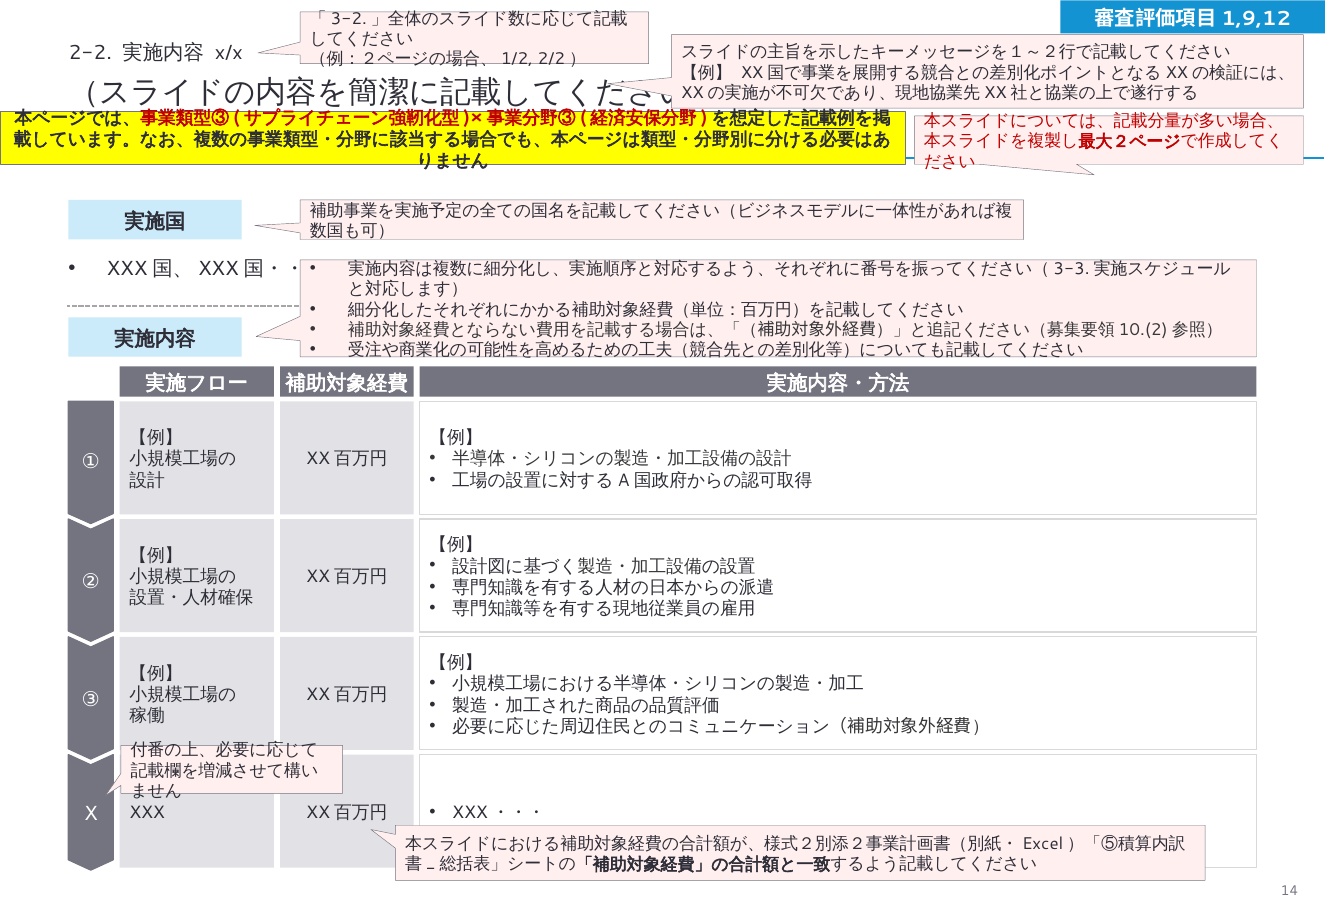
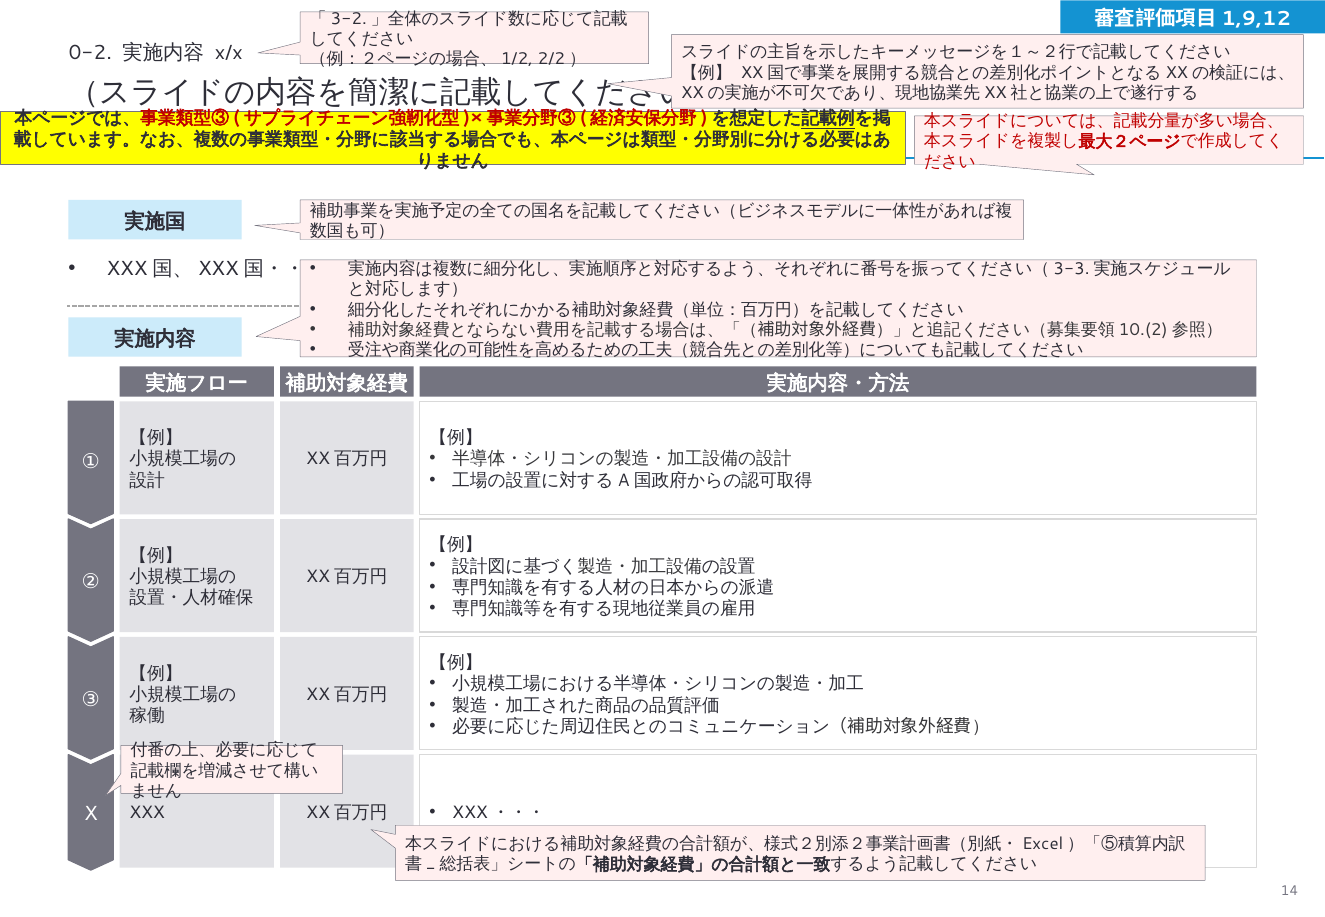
2-2: 2-2 -> 0-2 (90, 52)
